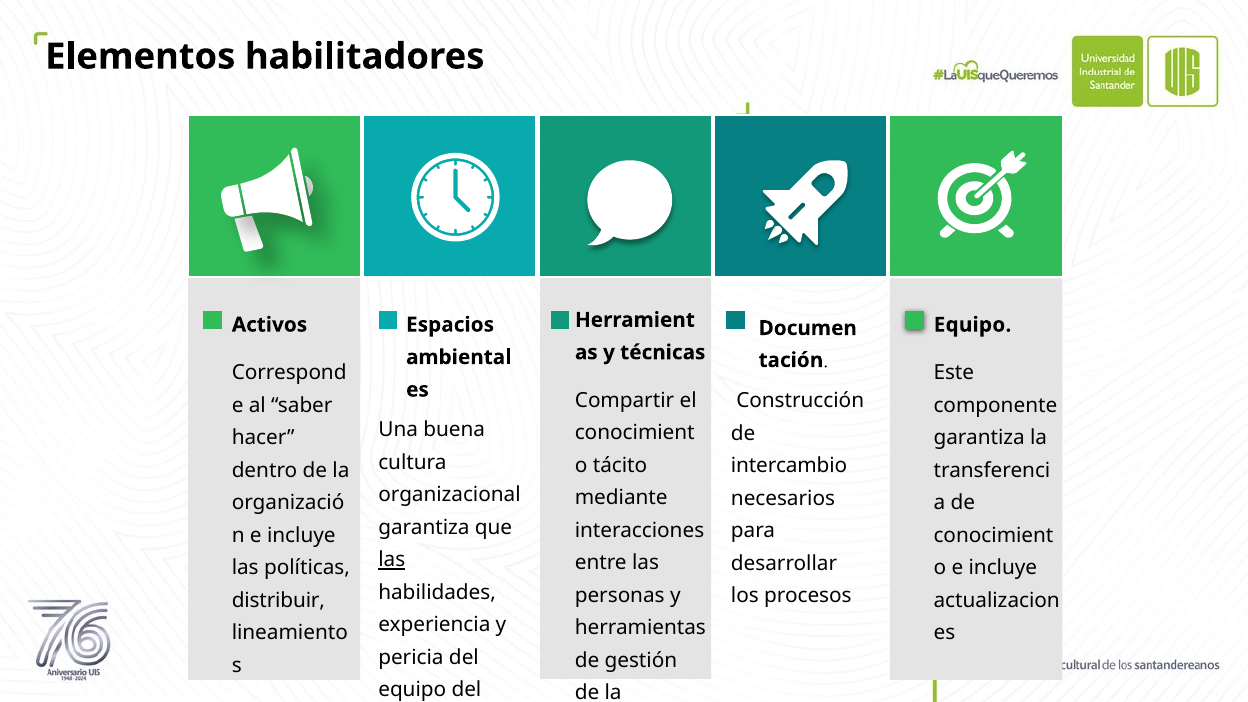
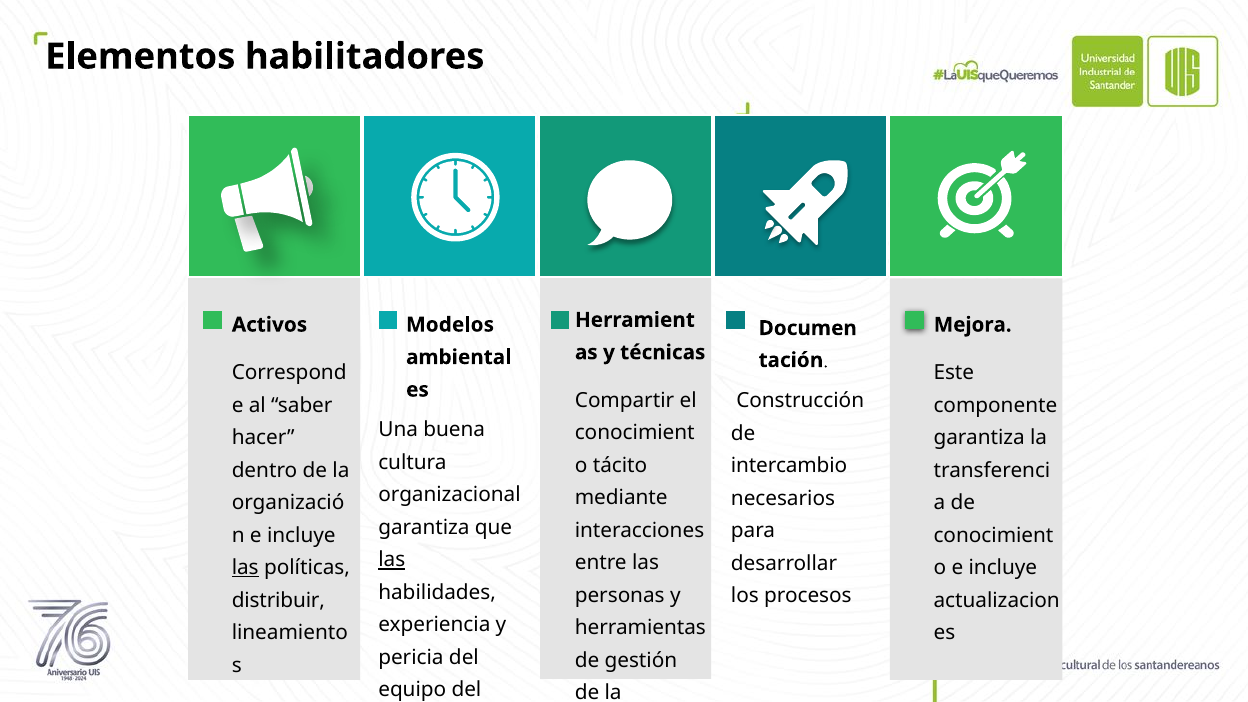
Espacios: Espacios -> Modelos (450, 325)
Equipo: Equipo -> Mejora (973, 325)
las underline: none -> present (245, 568)
